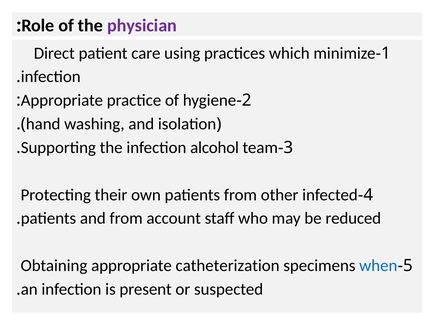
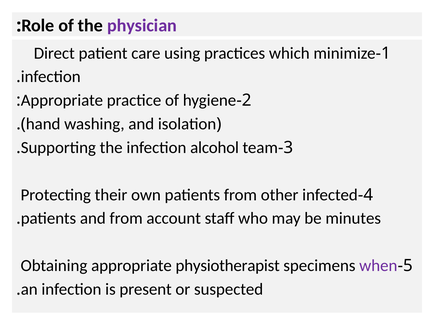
reduced: reduced -> minutes (353, 219)
catheterization: catheterization -> physiotherapist (228, 266)
when colour: blue -> purple (378, 266)
